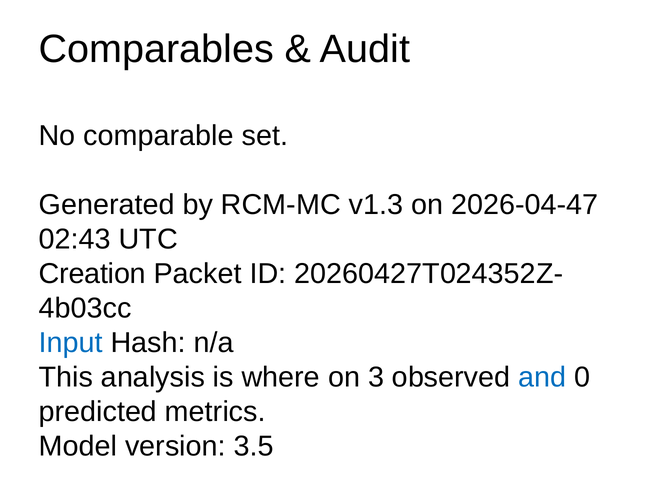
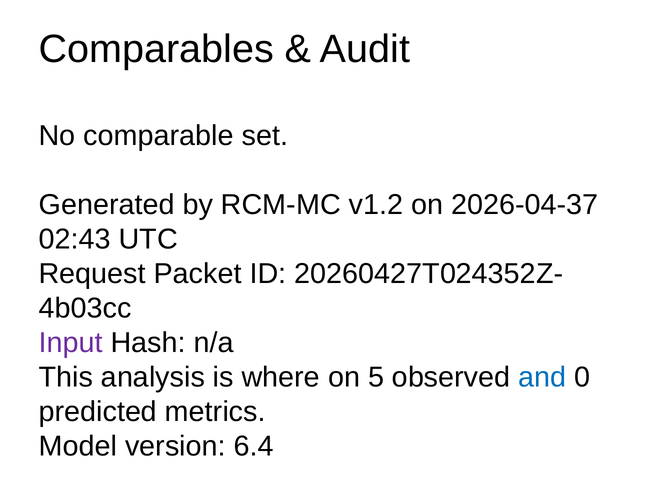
v1.3: v1.3 -> v1.2 (376, 205)
2026-04-47: 2026-04-47 -> 2026-04-37 (525, 205)
Creation: Creation -> Request (92, 274)
Input colour: blue -> purple (71, 343)
3: 3 -> 5 (376, 377)
3.5: 3.5 -> 6.4 (254, 446)
